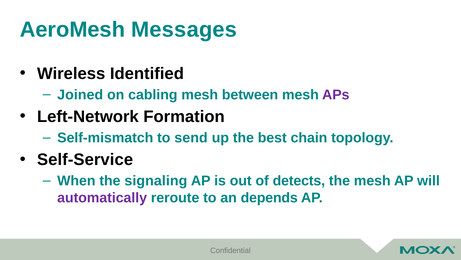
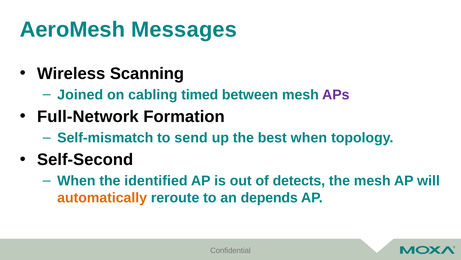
Identified: Identified -> Scanning (147, 73)
cabling mesh: mesh -> timed (200, 94)
Left-Network: Left-Network -> Full-Network (88, 116)
best chain: chain -> when (309, 137)
Self-Service: Self-Service -> Self-Second (85, 159)
signaling: signaling -> identified (156, 180)
automatically colour: purple -> orange (102, 197)
